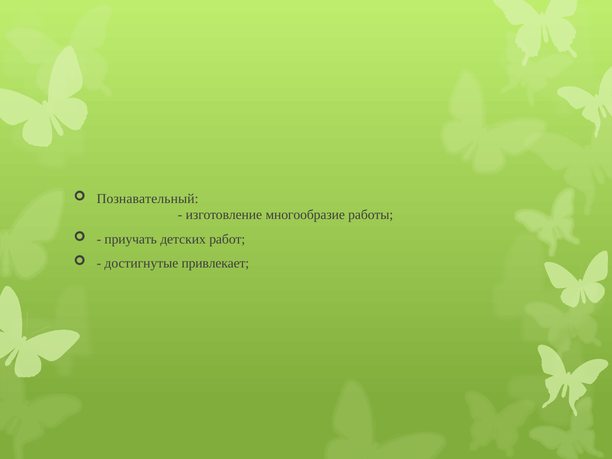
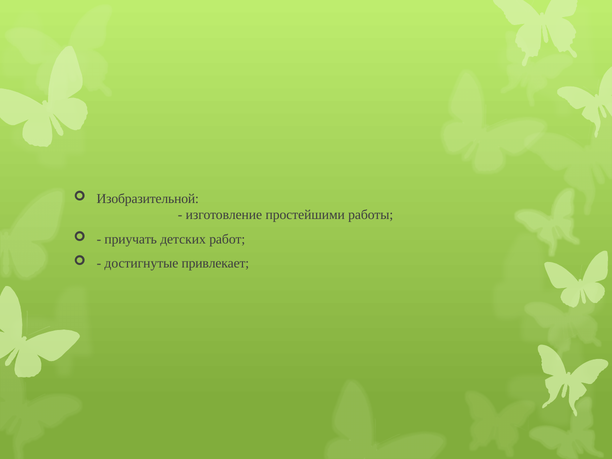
Познавательный: Познавательный -> Изобразительной (148, 199)
многообразие: многообразие -> простейшими (305, 215)
